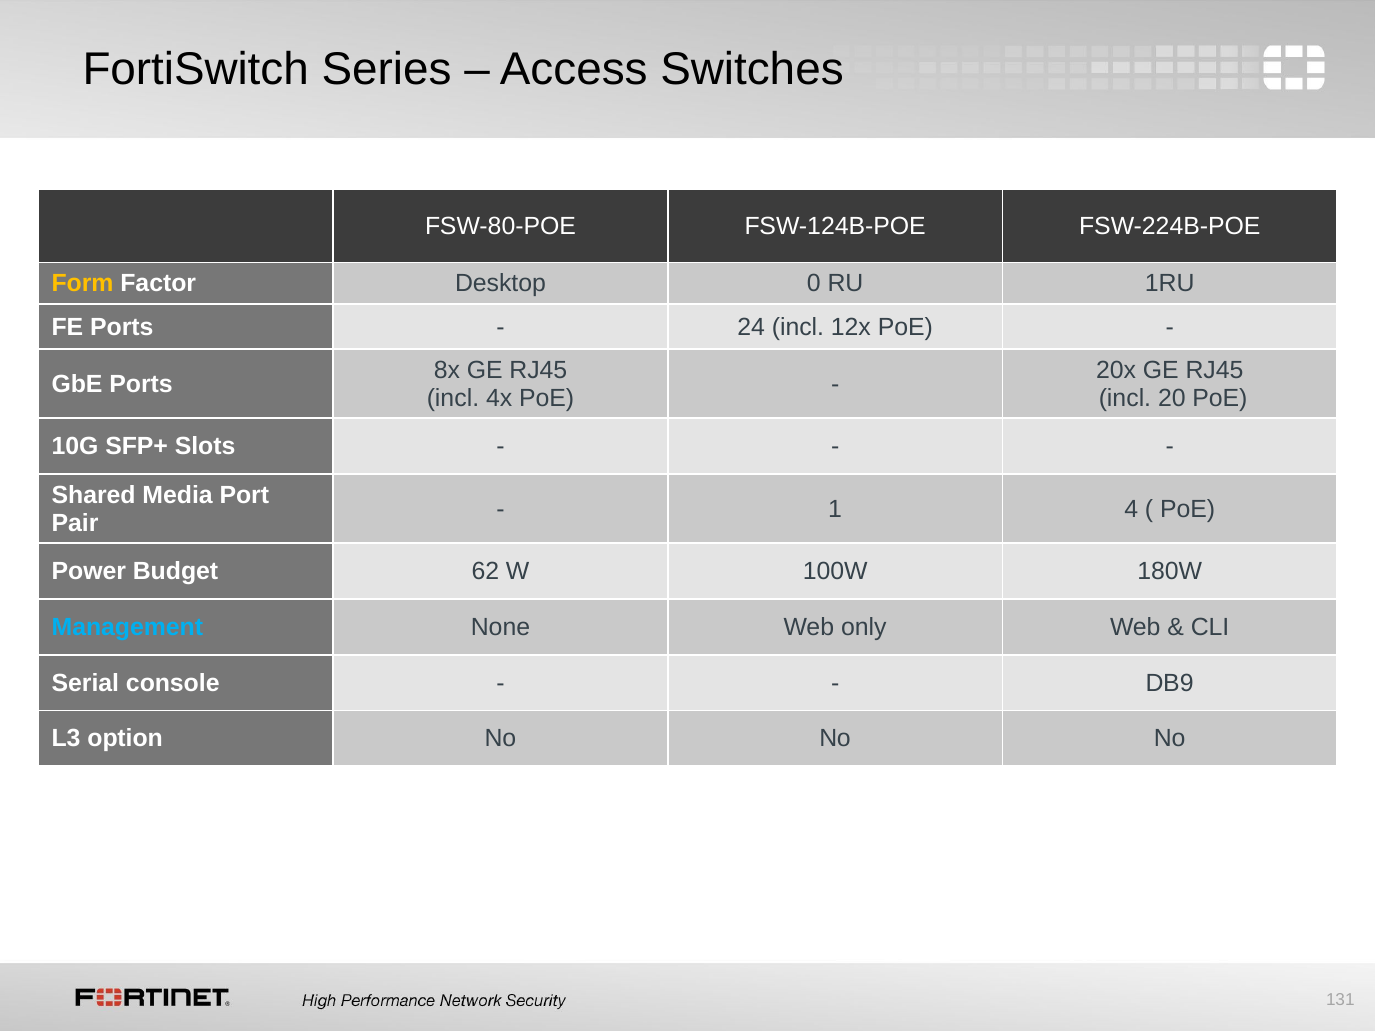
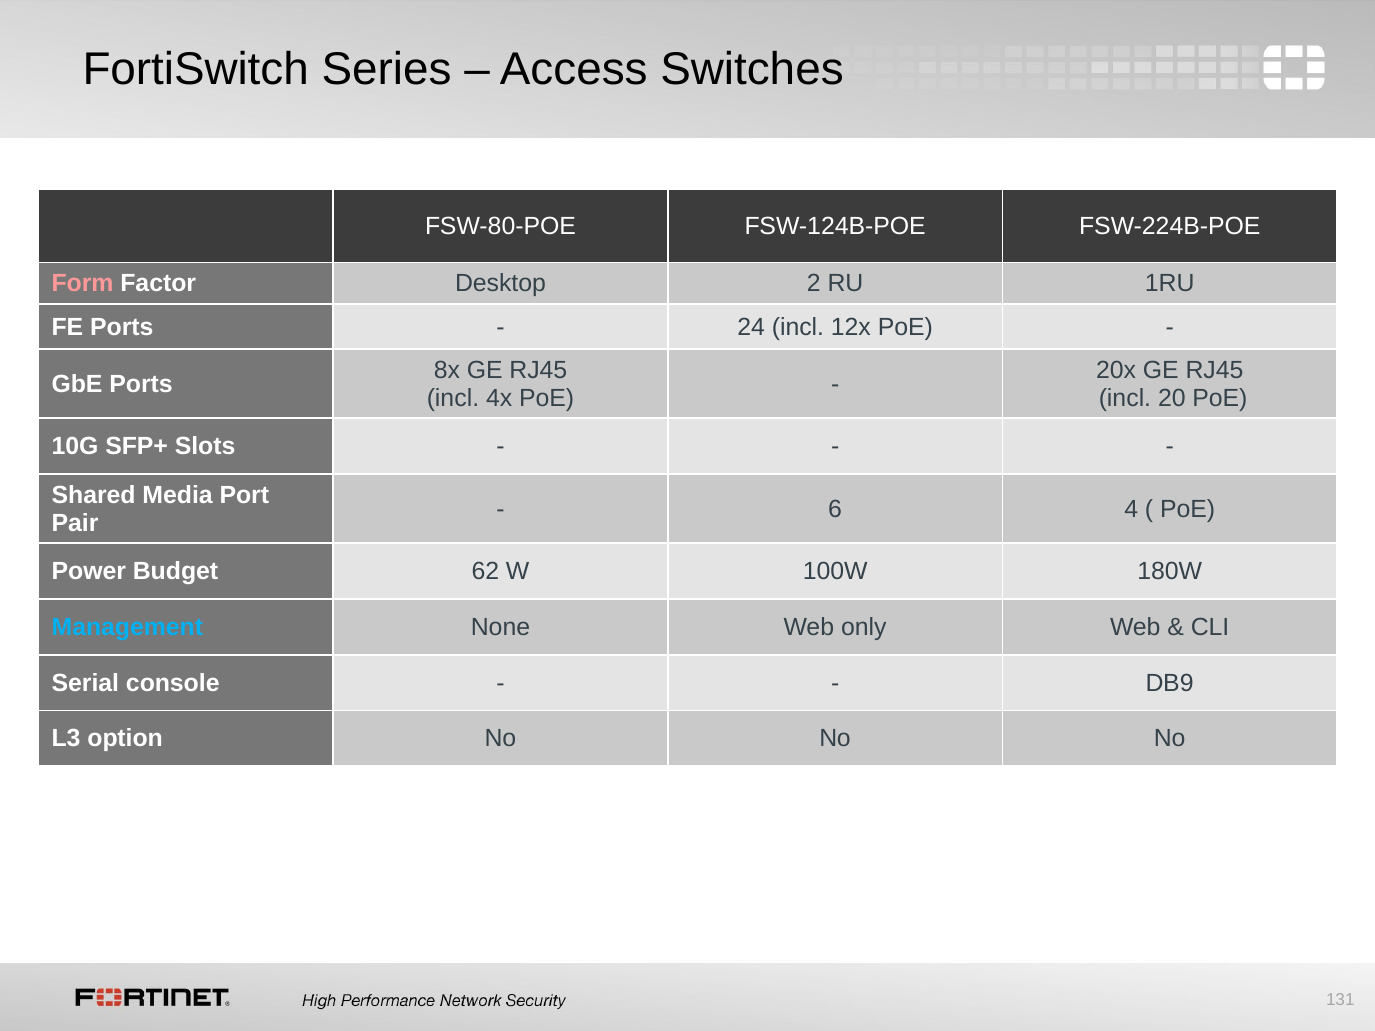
Form colour: yellow -> pink (83, 284)
0: 0 -> 2 (814, 284)
1: 1 -> 6 (835, 509)
